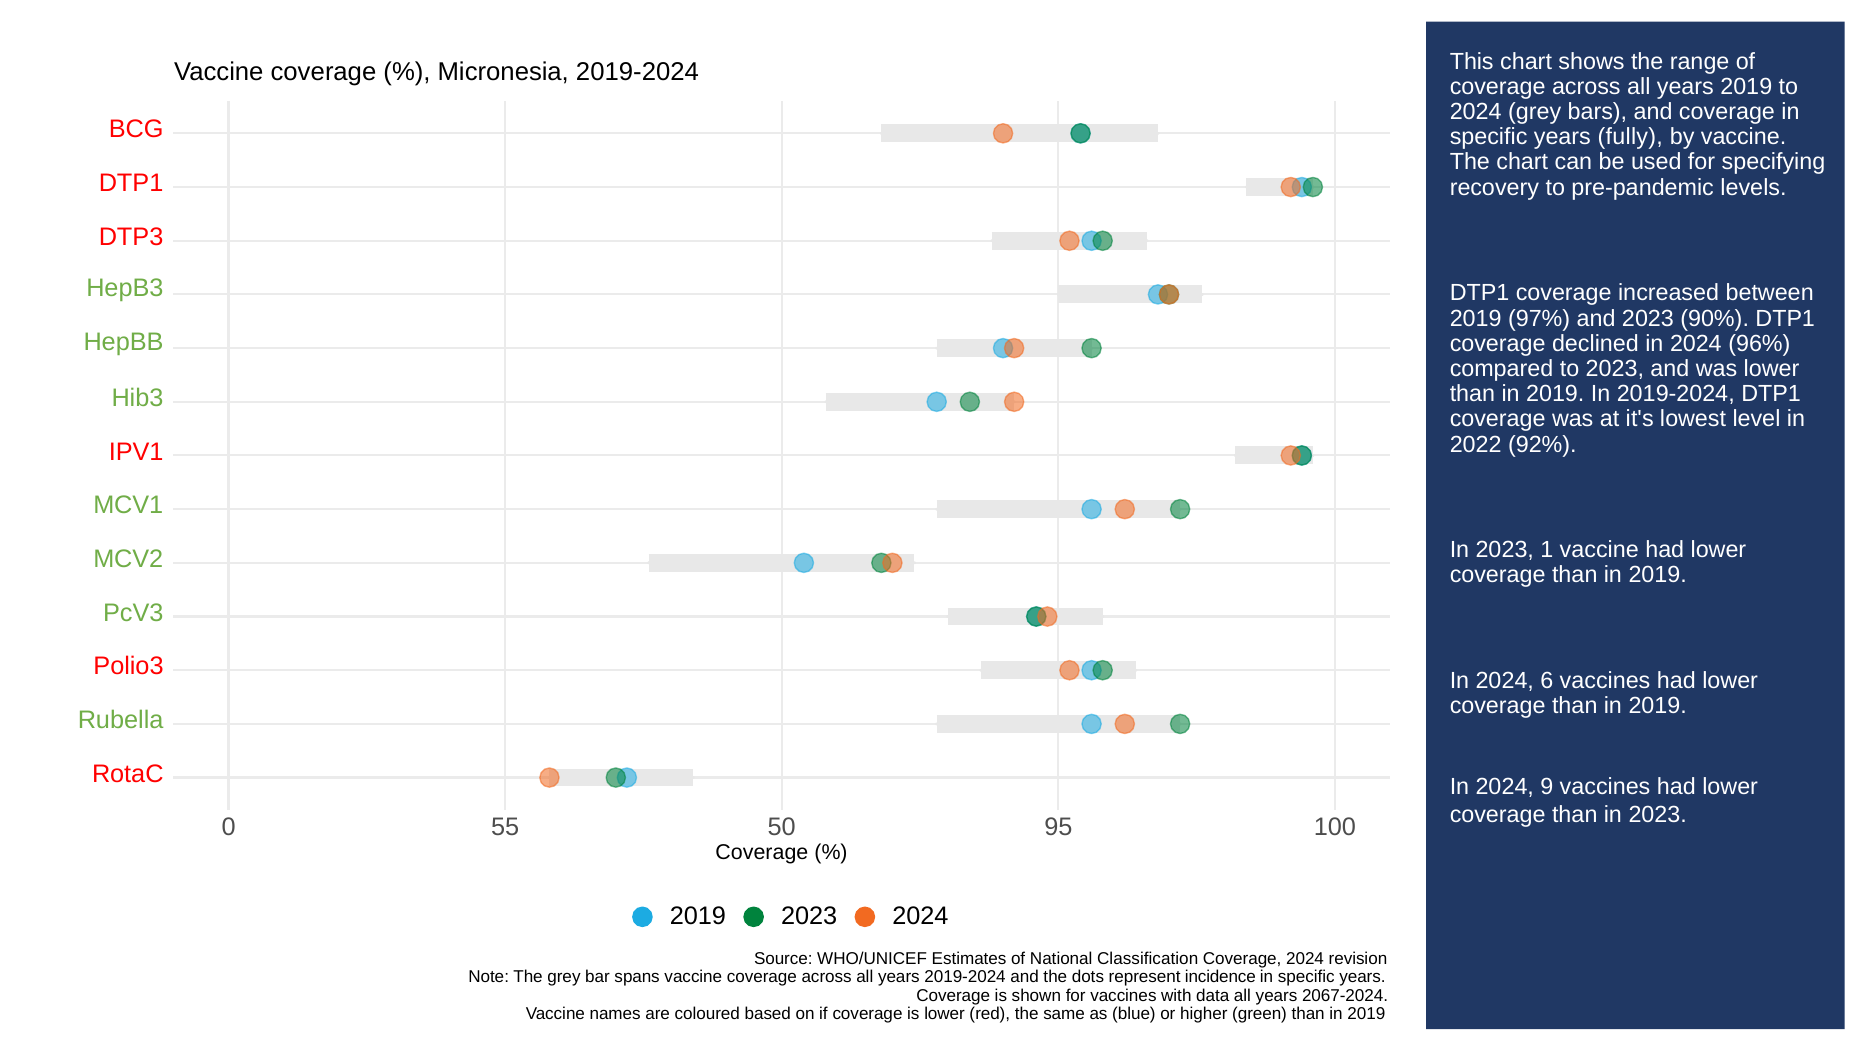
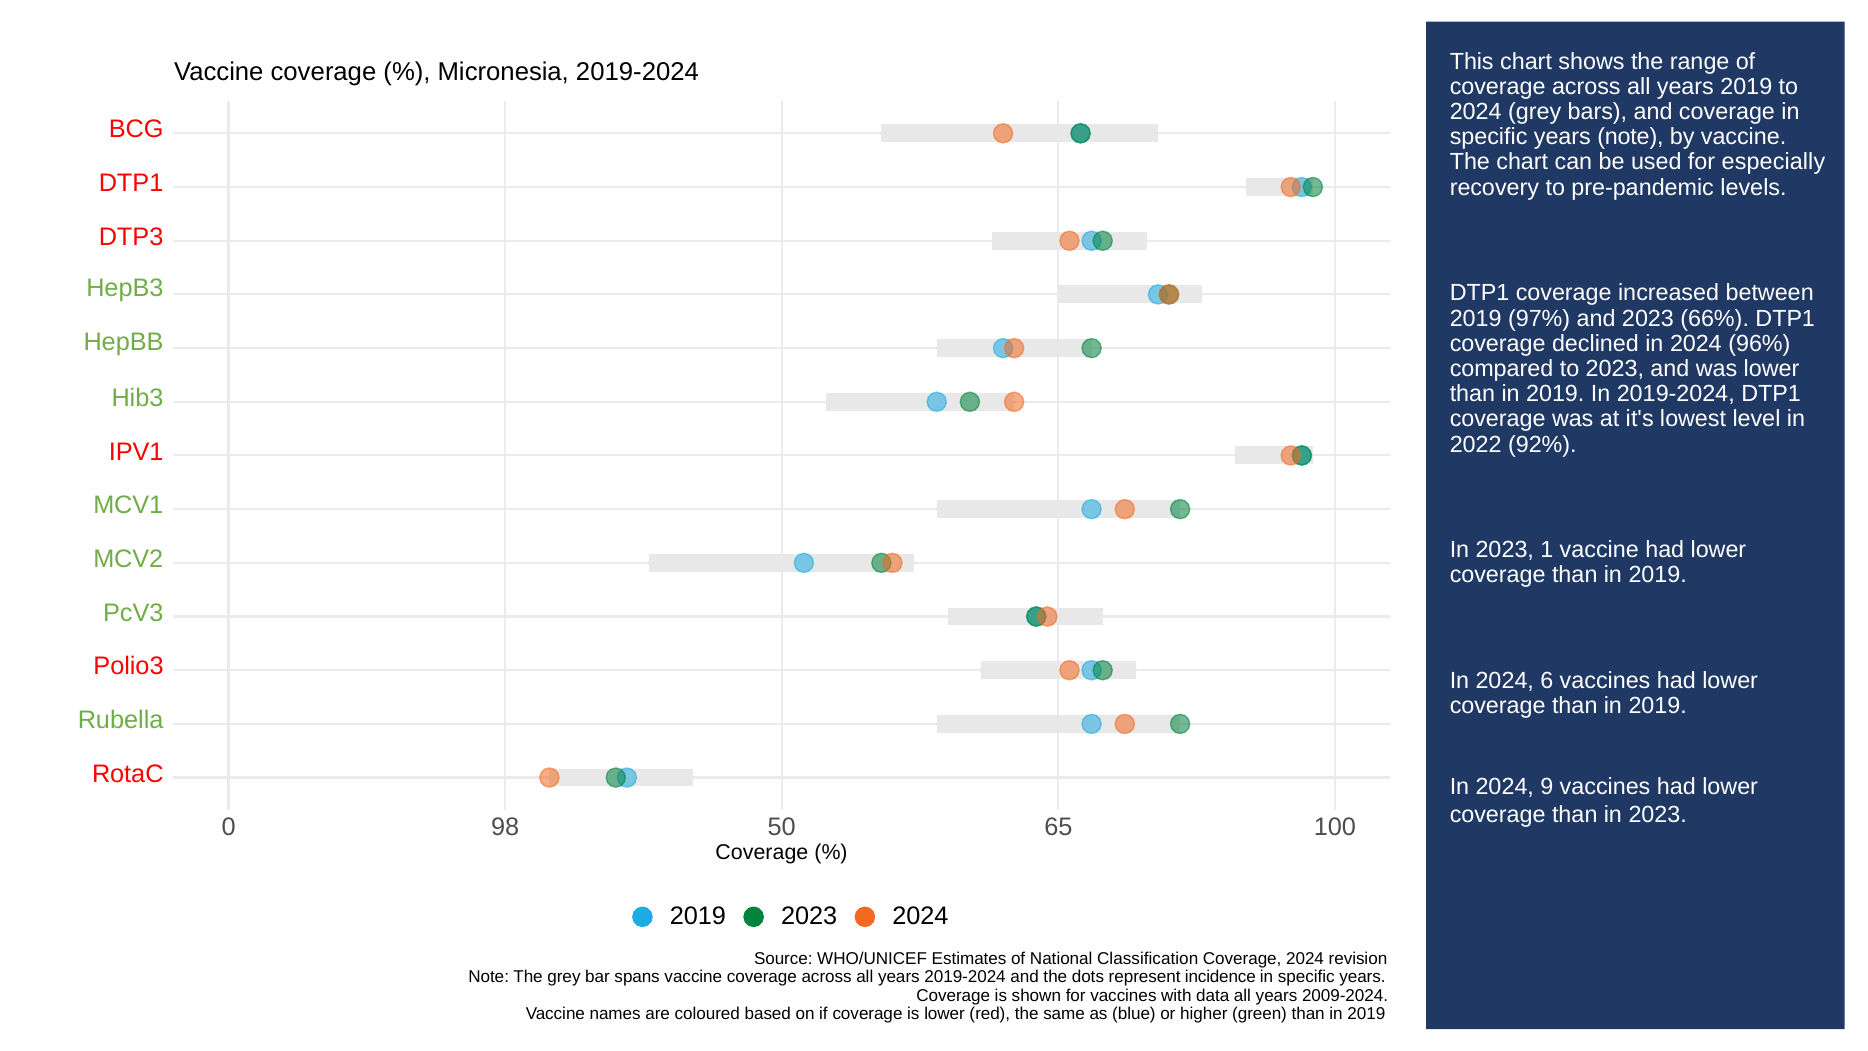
years fully: fully -> note (1630, 137)
specifying: specifying -> especially (1773, 162)
90%: 90% -> 66% (1715, 318)
55: 55 -> 98 (505, 827)
95: 95 -> 65 (1058, 827)
2067-2024: 2067-2024 -> 2009-2024 (1345, 995)
